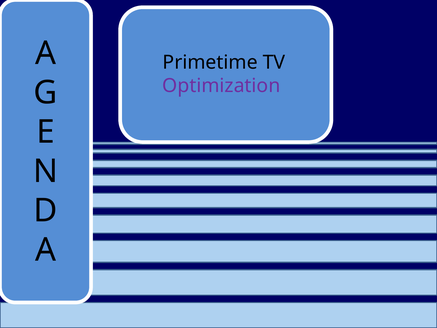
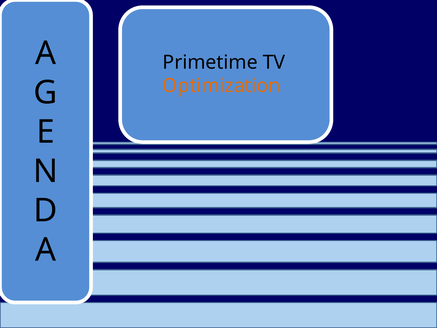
Optimization colour: purple -> orange (221, 86)
